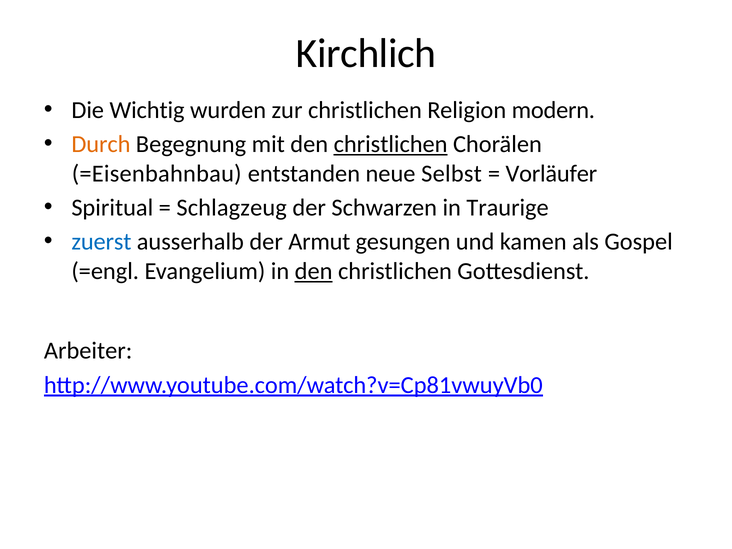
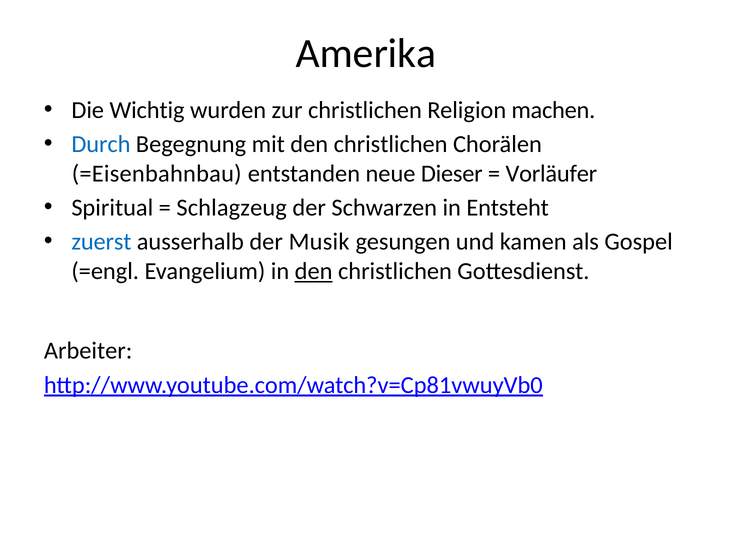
Kirchlich: Kirchlich -> Amerika (366, 54)
modern: modern -> machen (553, 110)
Durch colour: orange -> blue (101, 144)
christlichen underline: present -> none (391, 144)
Selbst: Selbst -> Dieser (452, 173)
Traurige: Traurige -> Entsteht (508, 208)
Armut: Armut -> Musik (319, 242)
